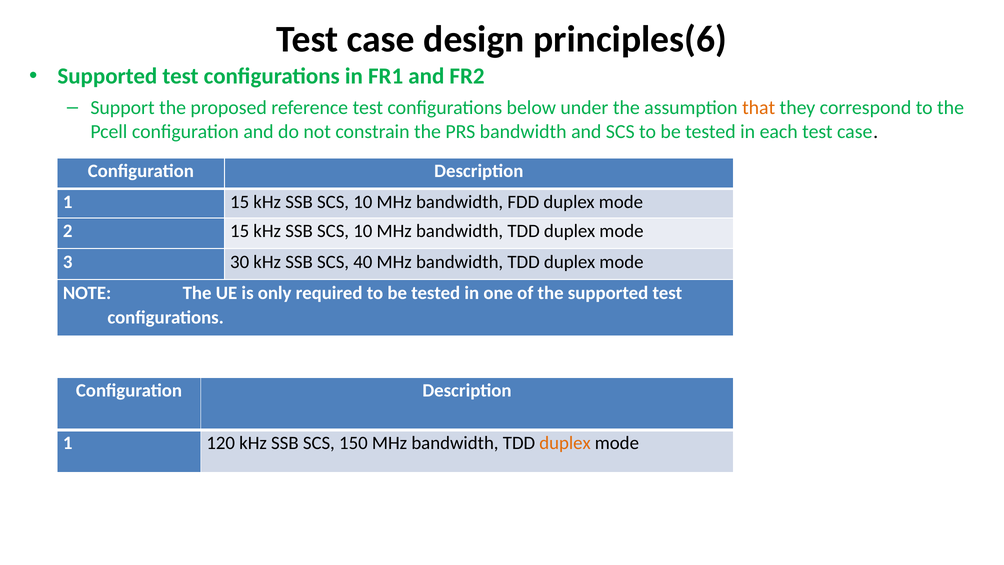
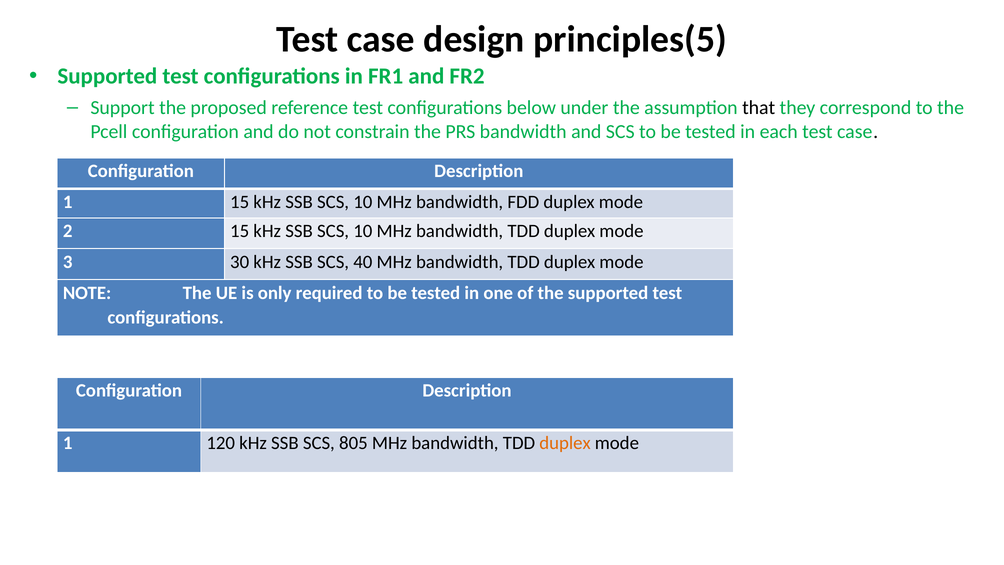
principles(6: principles(6 -> principles(5 (630, 39)
that colour: orange -> black (759, 108)
150: 150 -> 805 (353, 443)
